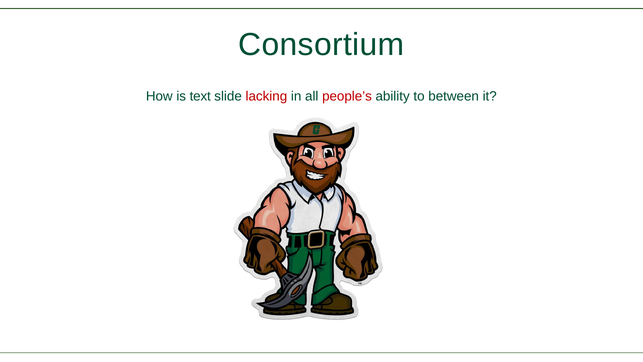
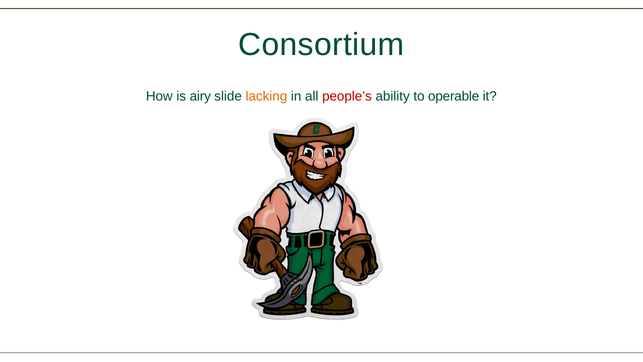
text: text -> airy (200, 96)
lacking colour: red -> orange (266, 96)
between: between -> operable (454, 96)
